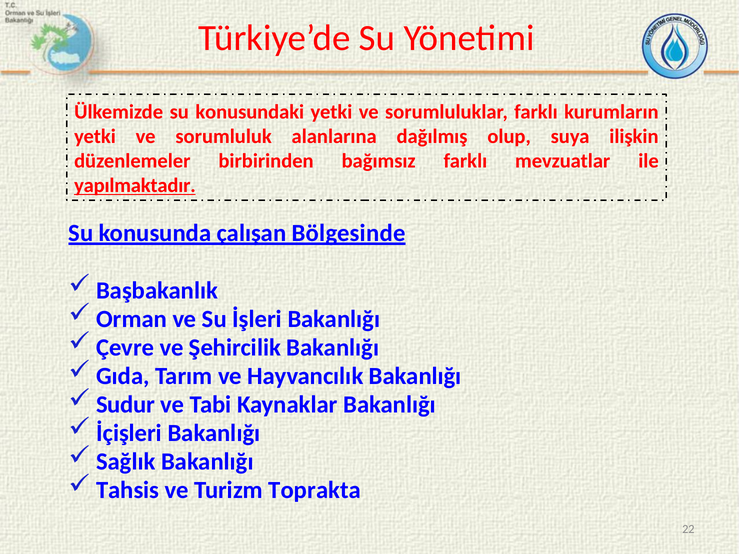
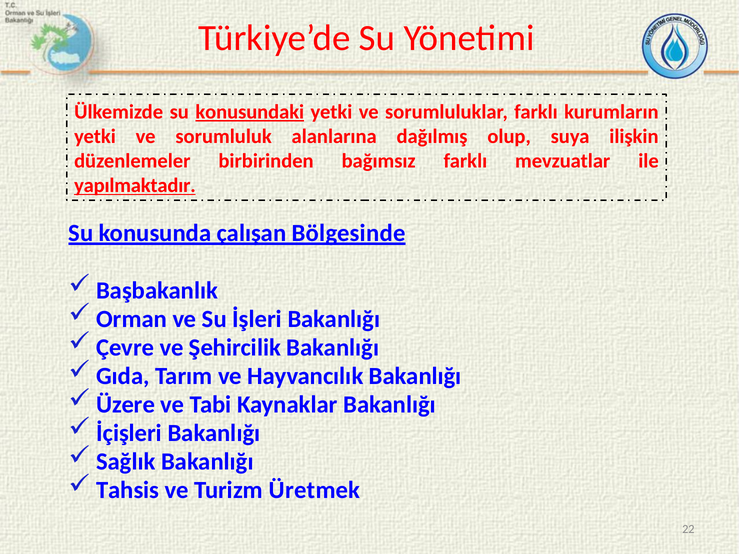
konusundaki underline: none -> present (250, 112)
Sudur: Sudur -> Üzere (126, 405)
Toprakta: Toprakta -> Üretmek (315, 491)
